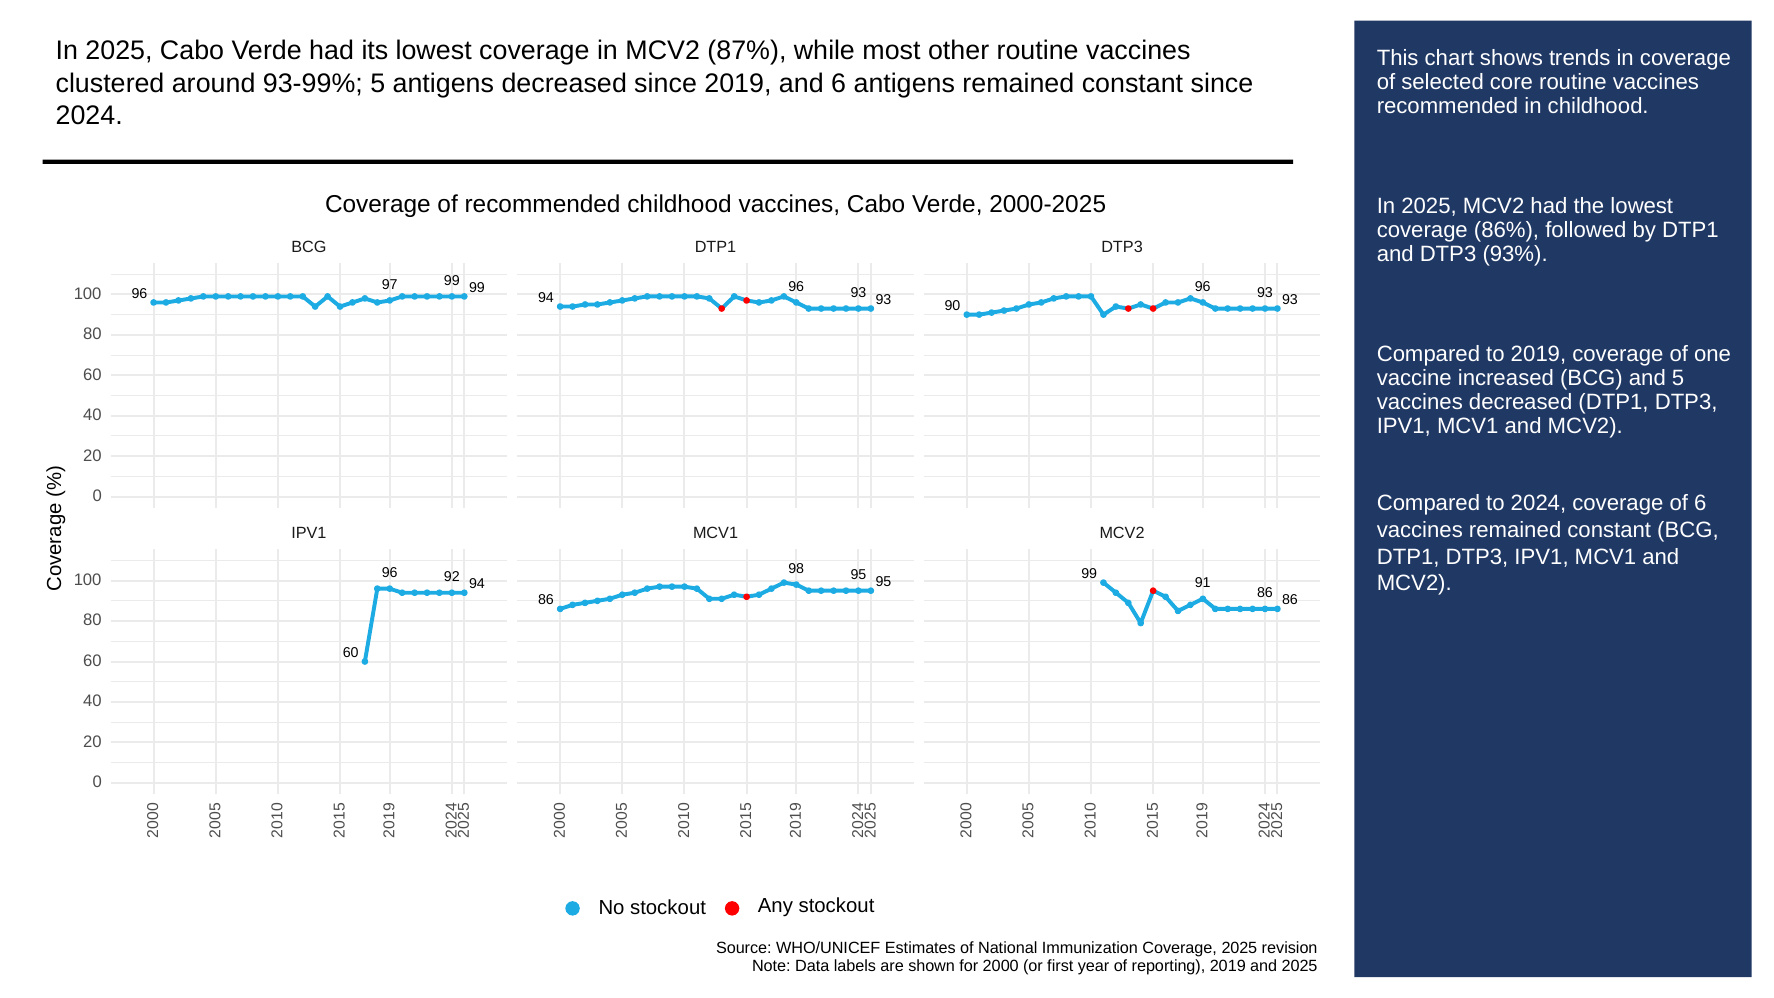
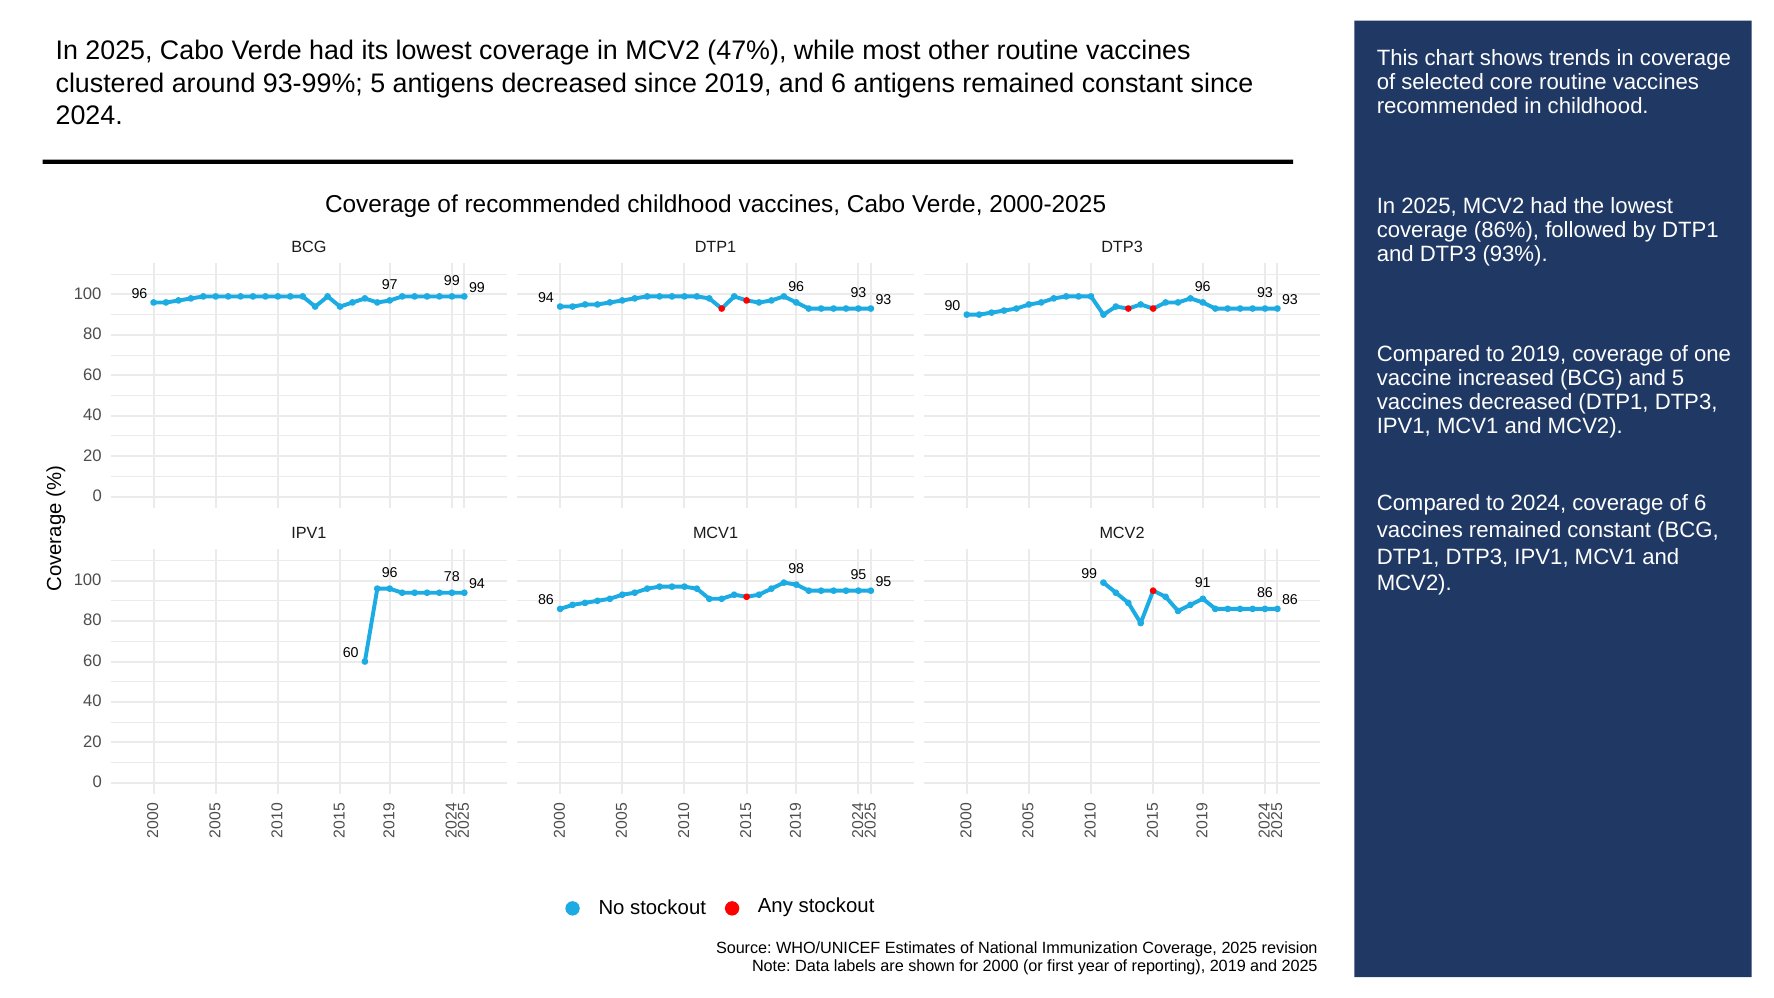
87%: 87% -> 47% (747, 51)
92: 92 -> 78 (452, 577)
